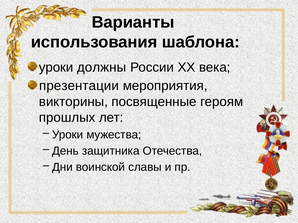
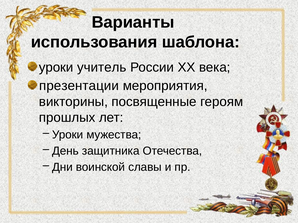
должны: должны -> учитель (102, 67)
